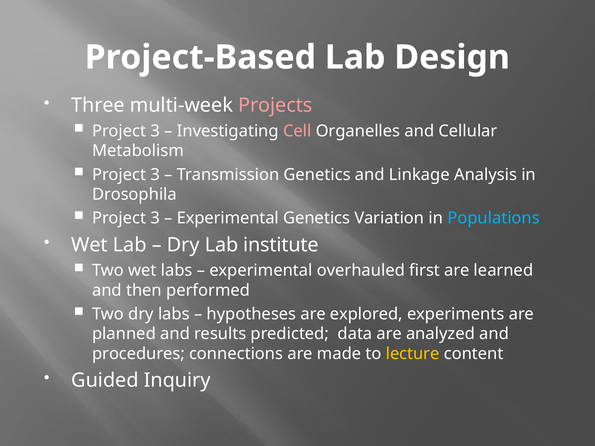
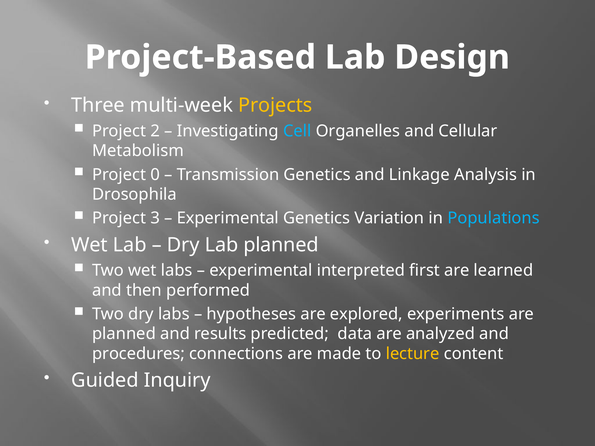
Projects colour: pink -> yellow (275, 105)
3: 3 -> 2 (155, 131)
Cell colour: pink -> light blue (297, 131)
3: 3 -> 0 (155, 175)
Lab institute: institute -> planned (281, 245)
overhauled: overhauled -> interpreted (361, 271)
